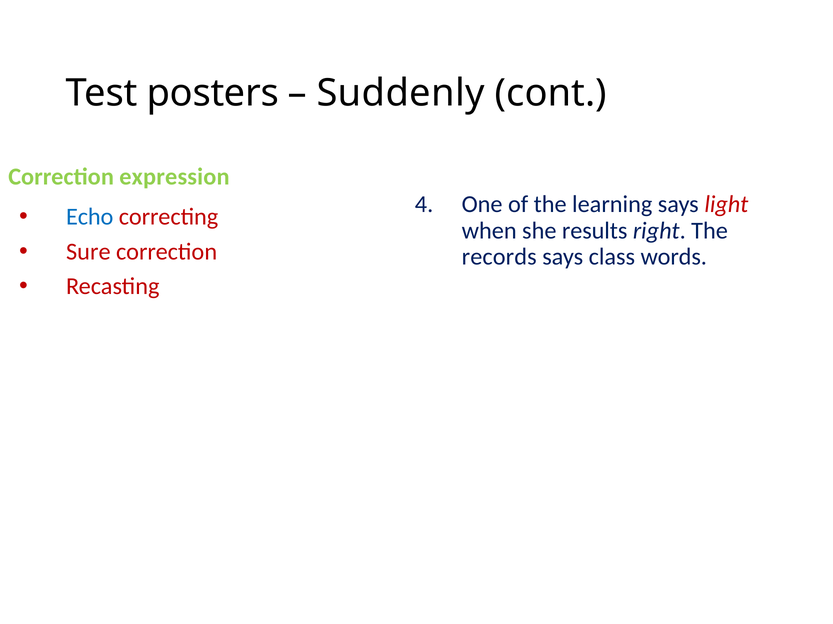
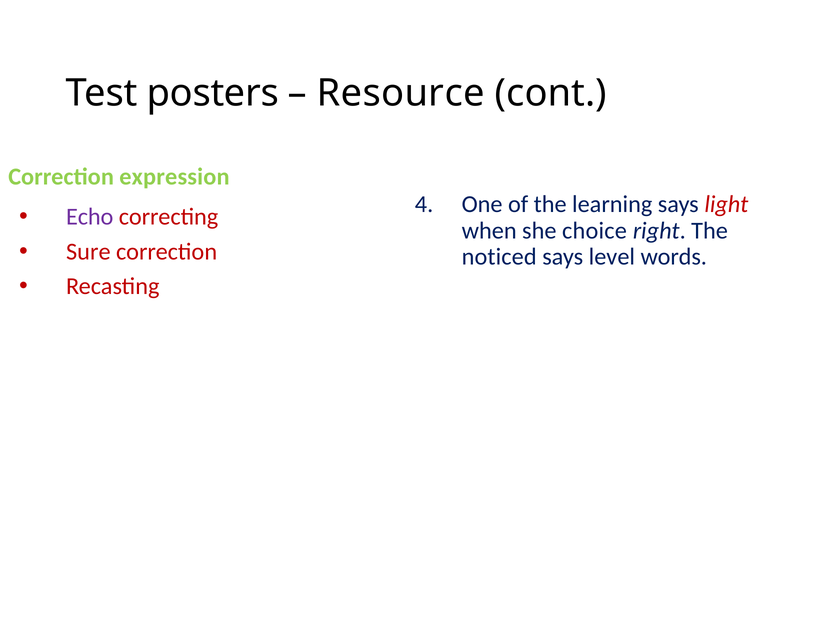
Suddenly: Suddenly -> Resource (401, 93)
Echo colour: blue -> purple (90, 217)
results: results -> choice (594, 231)
records: records -> noticed (499, 257)
class: class -> level (612, 257)
